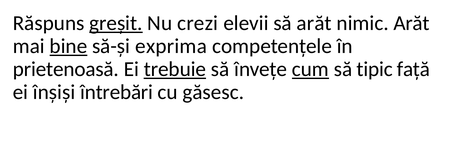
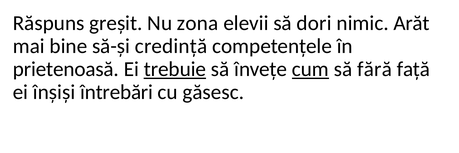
greșit underline: present -> none (116, 23)
crezi: crezi -> zona (198, 23)
să arăt: arăt -> dori (314, 23)
bine underline: present -> none (68, 46)
exprima: exprima -> credință (171, 46)
tipic: tipic -> fără (374, 69)
